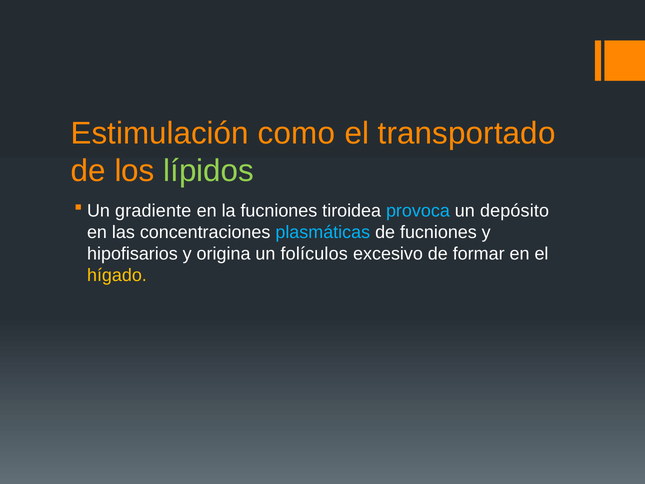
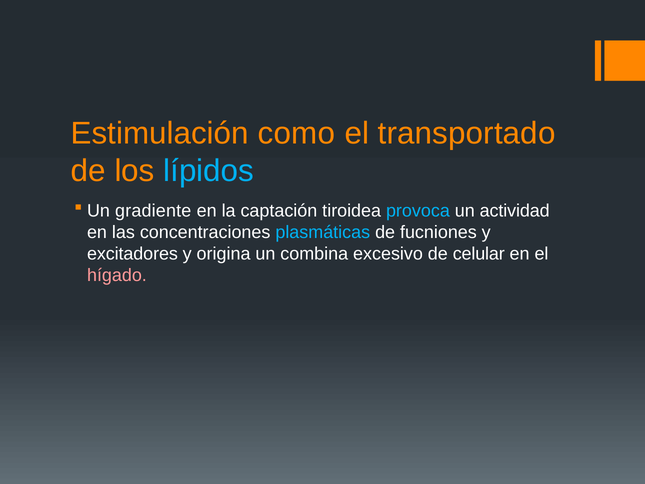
lípidos colour: light green -> light blue (209, 171)
la fucniones: fucniones -> captación (279, 211)
depósito: depósito -> actividad (515, 211)
hipofisarios: hipofisarios -> excitadores (132, 254)
folículos: folículos -> combina (314, 254)
formar: formar -> celular (479, 254)
hígado colour: yellow -> pink (117, 275)
